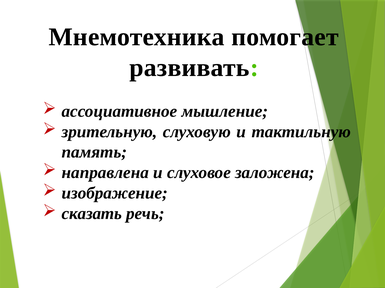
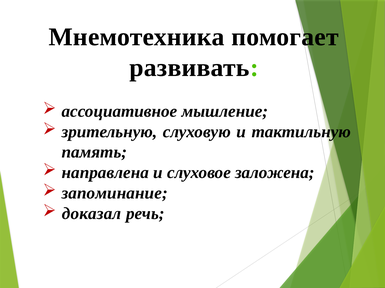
изображение: изображение -> запоминание (115, 194)
сказать: сказать -> доказал (92, 214)
